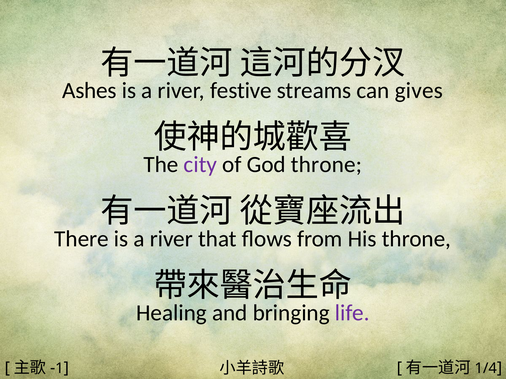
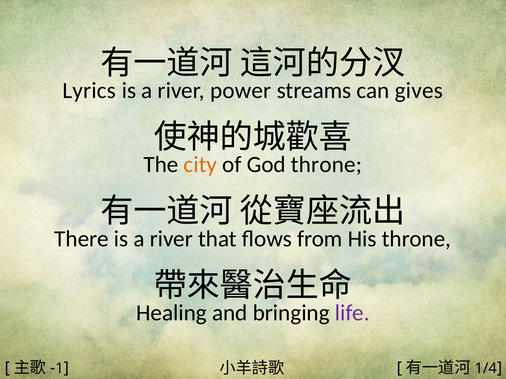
Ashes: Ashes -> Lyrics (89, 91)
festive: festive -> power (241, 91)
city colour: purple -> orange (200, 165)
